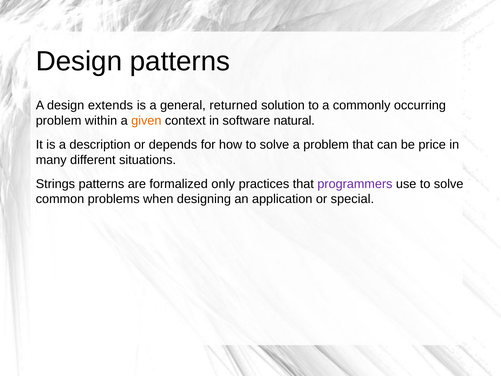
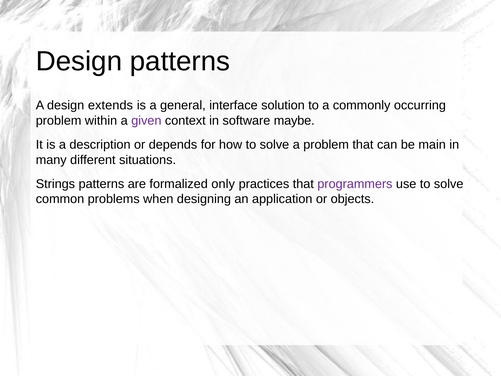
returned: returned -> interface (233, 105)
given colour: orange -> purple (146, 120)
natural: natural -> maybe (294, 120)
price: price -> main (432, 145)
special: special -> objects (352, 199)
